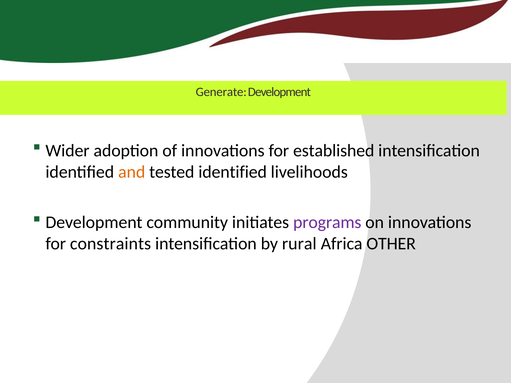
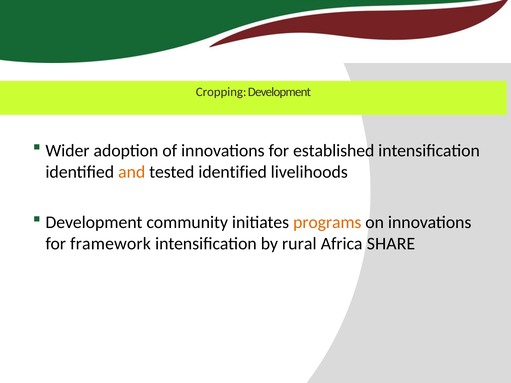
Generate: Generate -> Cropping (221, 92)
programs colour: purple -> orange (327, 222)
constraints: constraints -> framework (111, 244)
OTHER: OTHER -> SHARE (391, 244)
